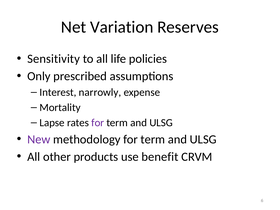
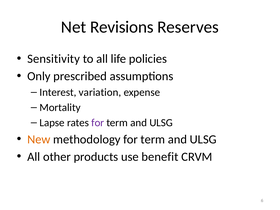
Variation: Variation -> Revisions (122, 27)
narrowly: narrowly -> variation (100, 92)
New colour: purple -> orange (39, 139)
